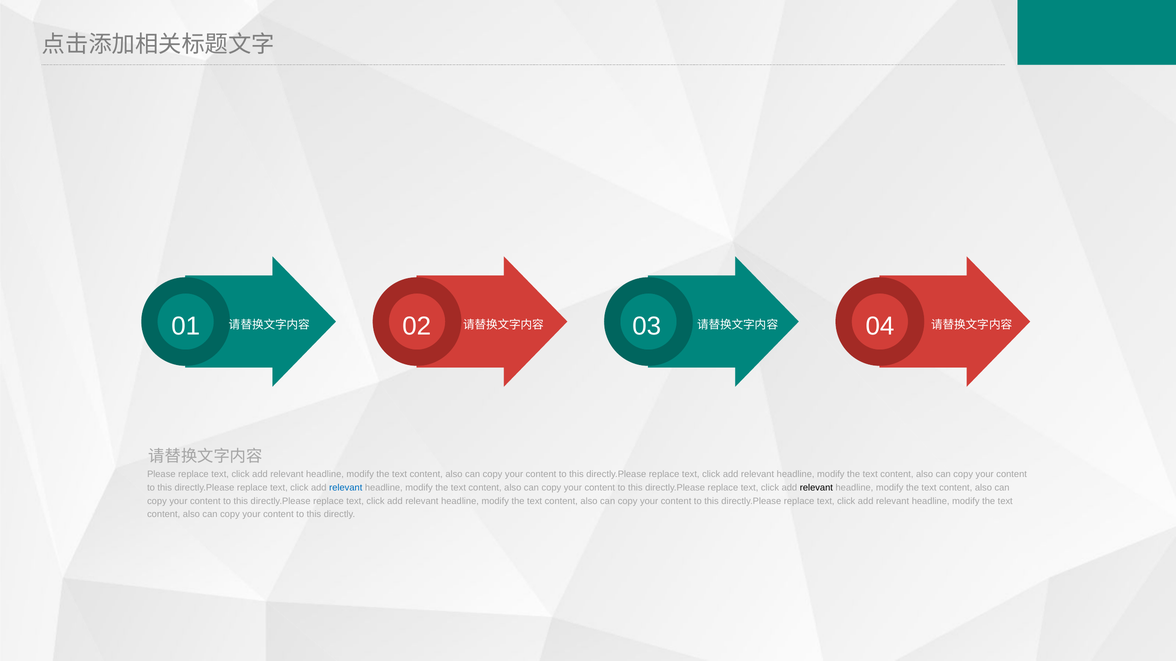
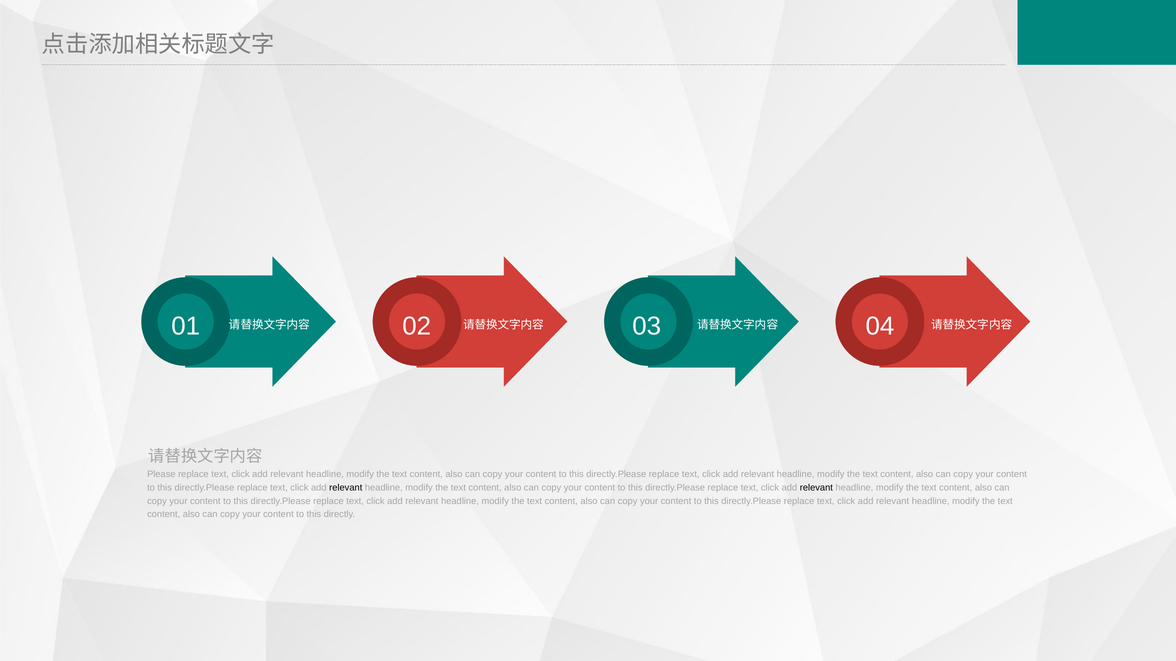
relevant colour: blue -> black (346, 488)
